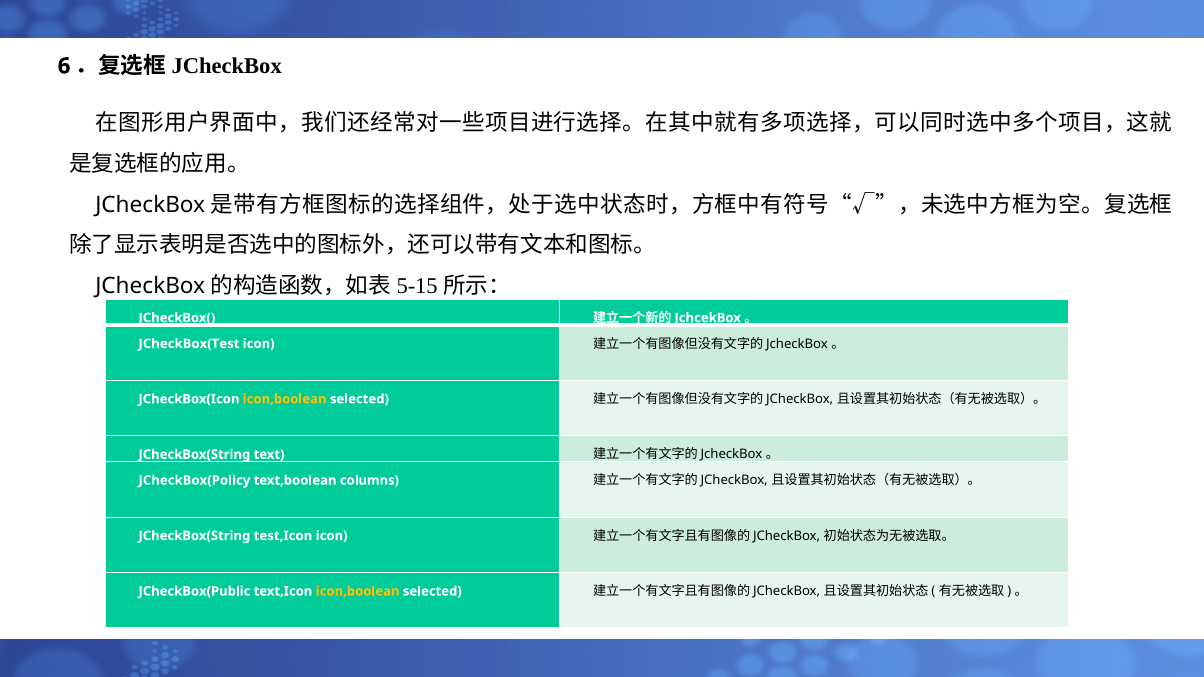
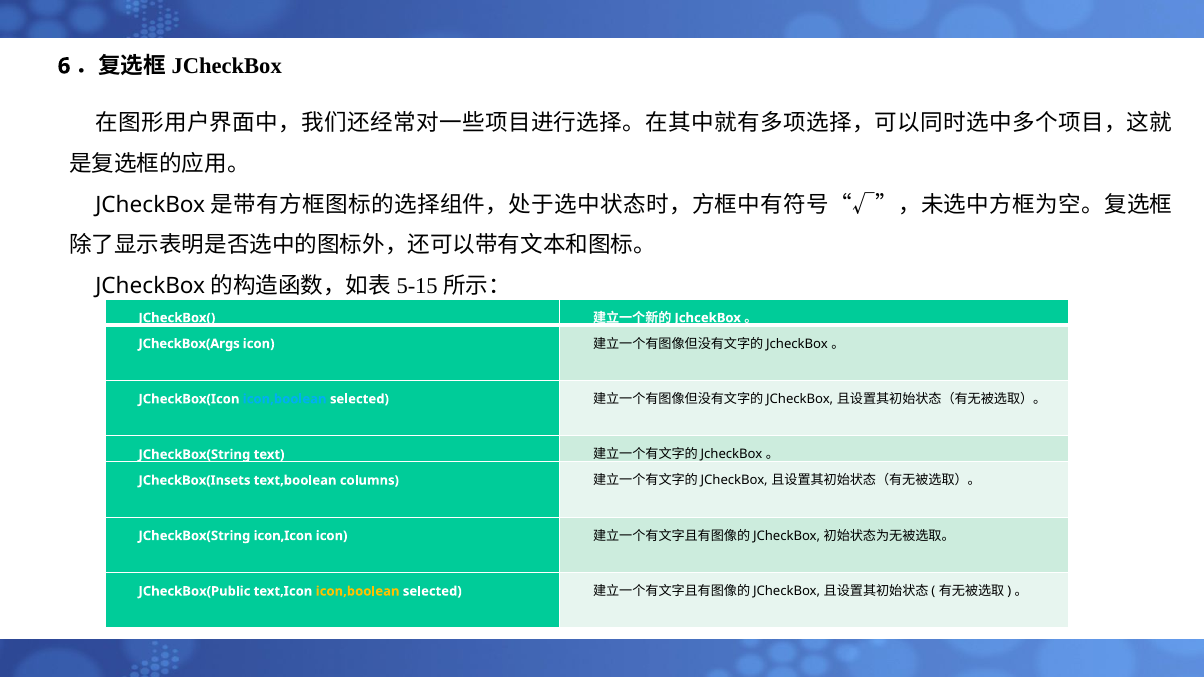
JCheckBox(Test: JCheckBox(Test -> JCheckBox(Args (189, 344)
icon,boolean colour: yellow -> light blue (285, 399)
JCheckBox(Policy: JCheckBox(Policy -> JCheckBox(Insets (194, 481)
test,Icon: test,Icon -> icon,Icon (283, 536)
